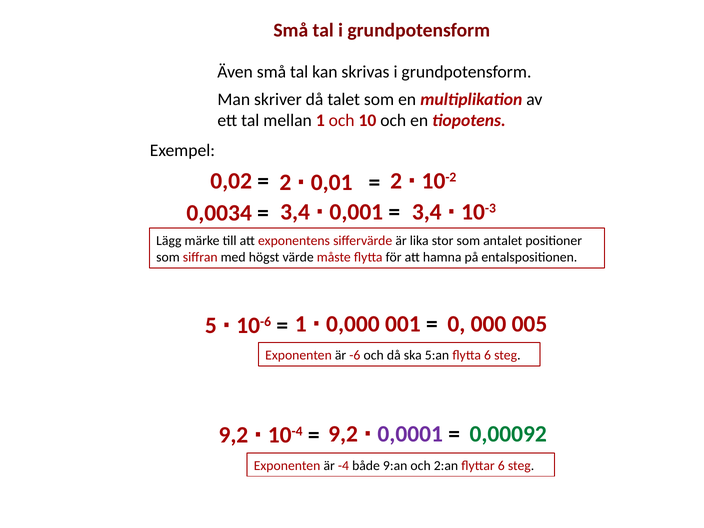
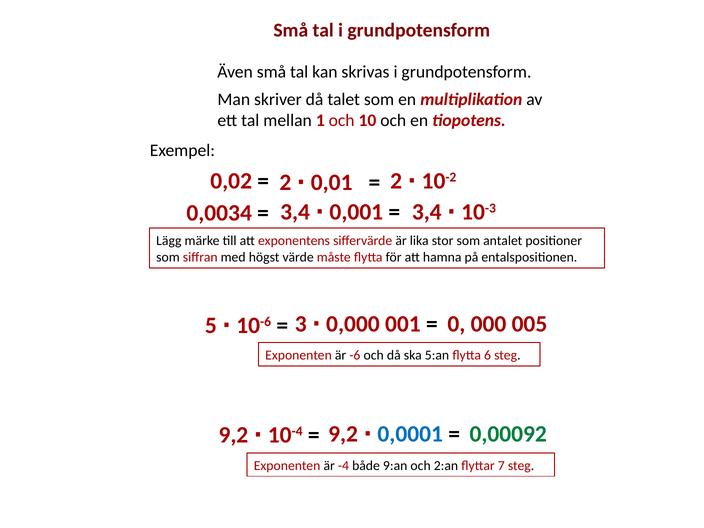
1: 1 -> 3 (301, 324)
0,0001 colour: purple -> blue (410, 434)
flyttar 6: 6 -> 7 (501, 466)
